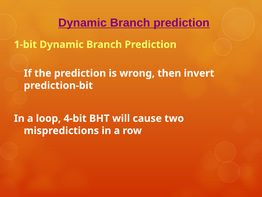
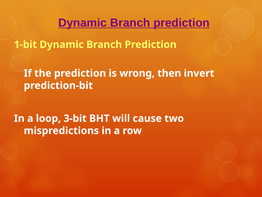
4-bit: 4-bit -> 3-bit (75, 118)
